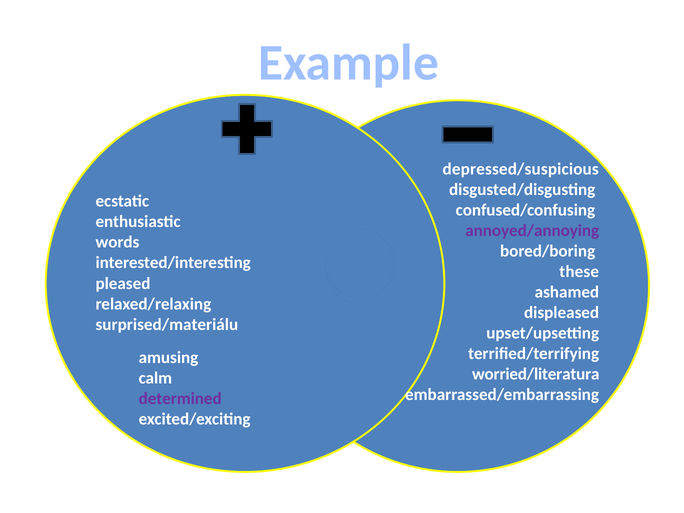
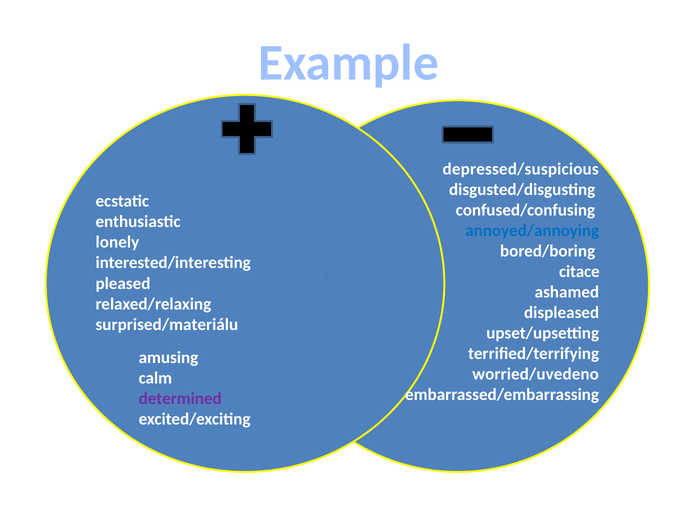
annoyed/annoying colour: purple -> blue (532, 231)
words: words -> lonely (117, 242)
these: these -> citace (579, 272)
worried/literatura: worried/literatura -> worried/uvedeno (536, 374)
